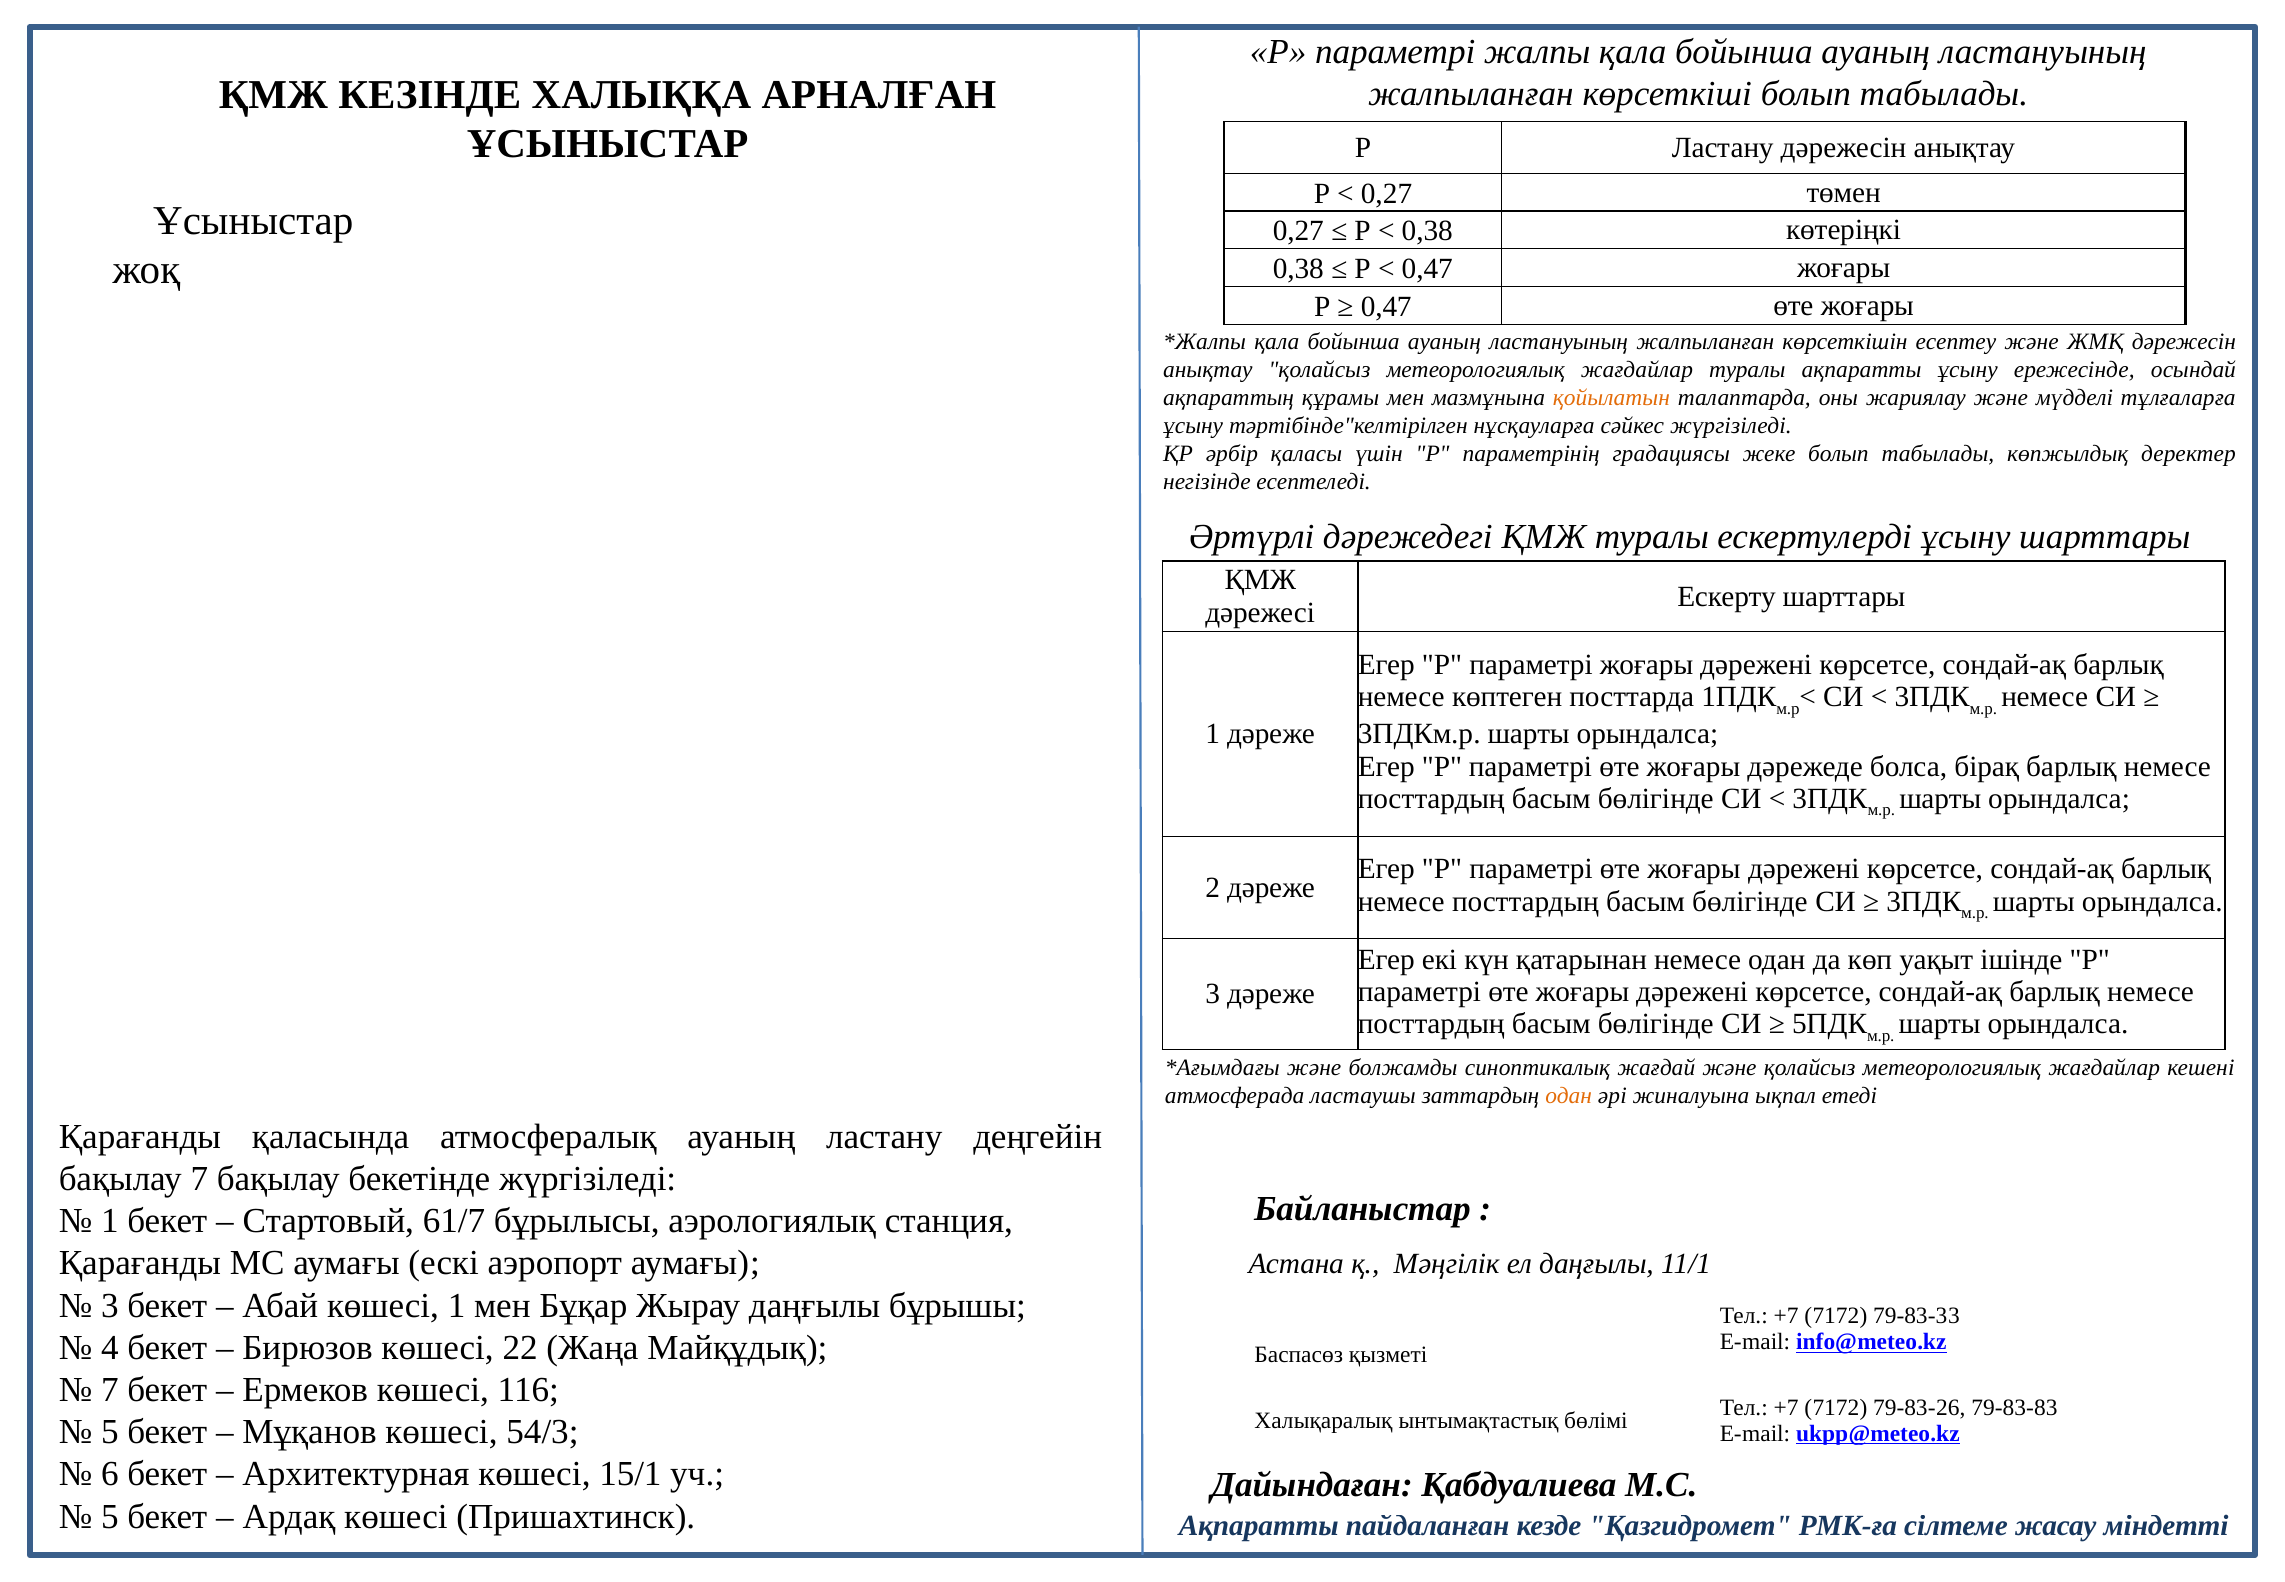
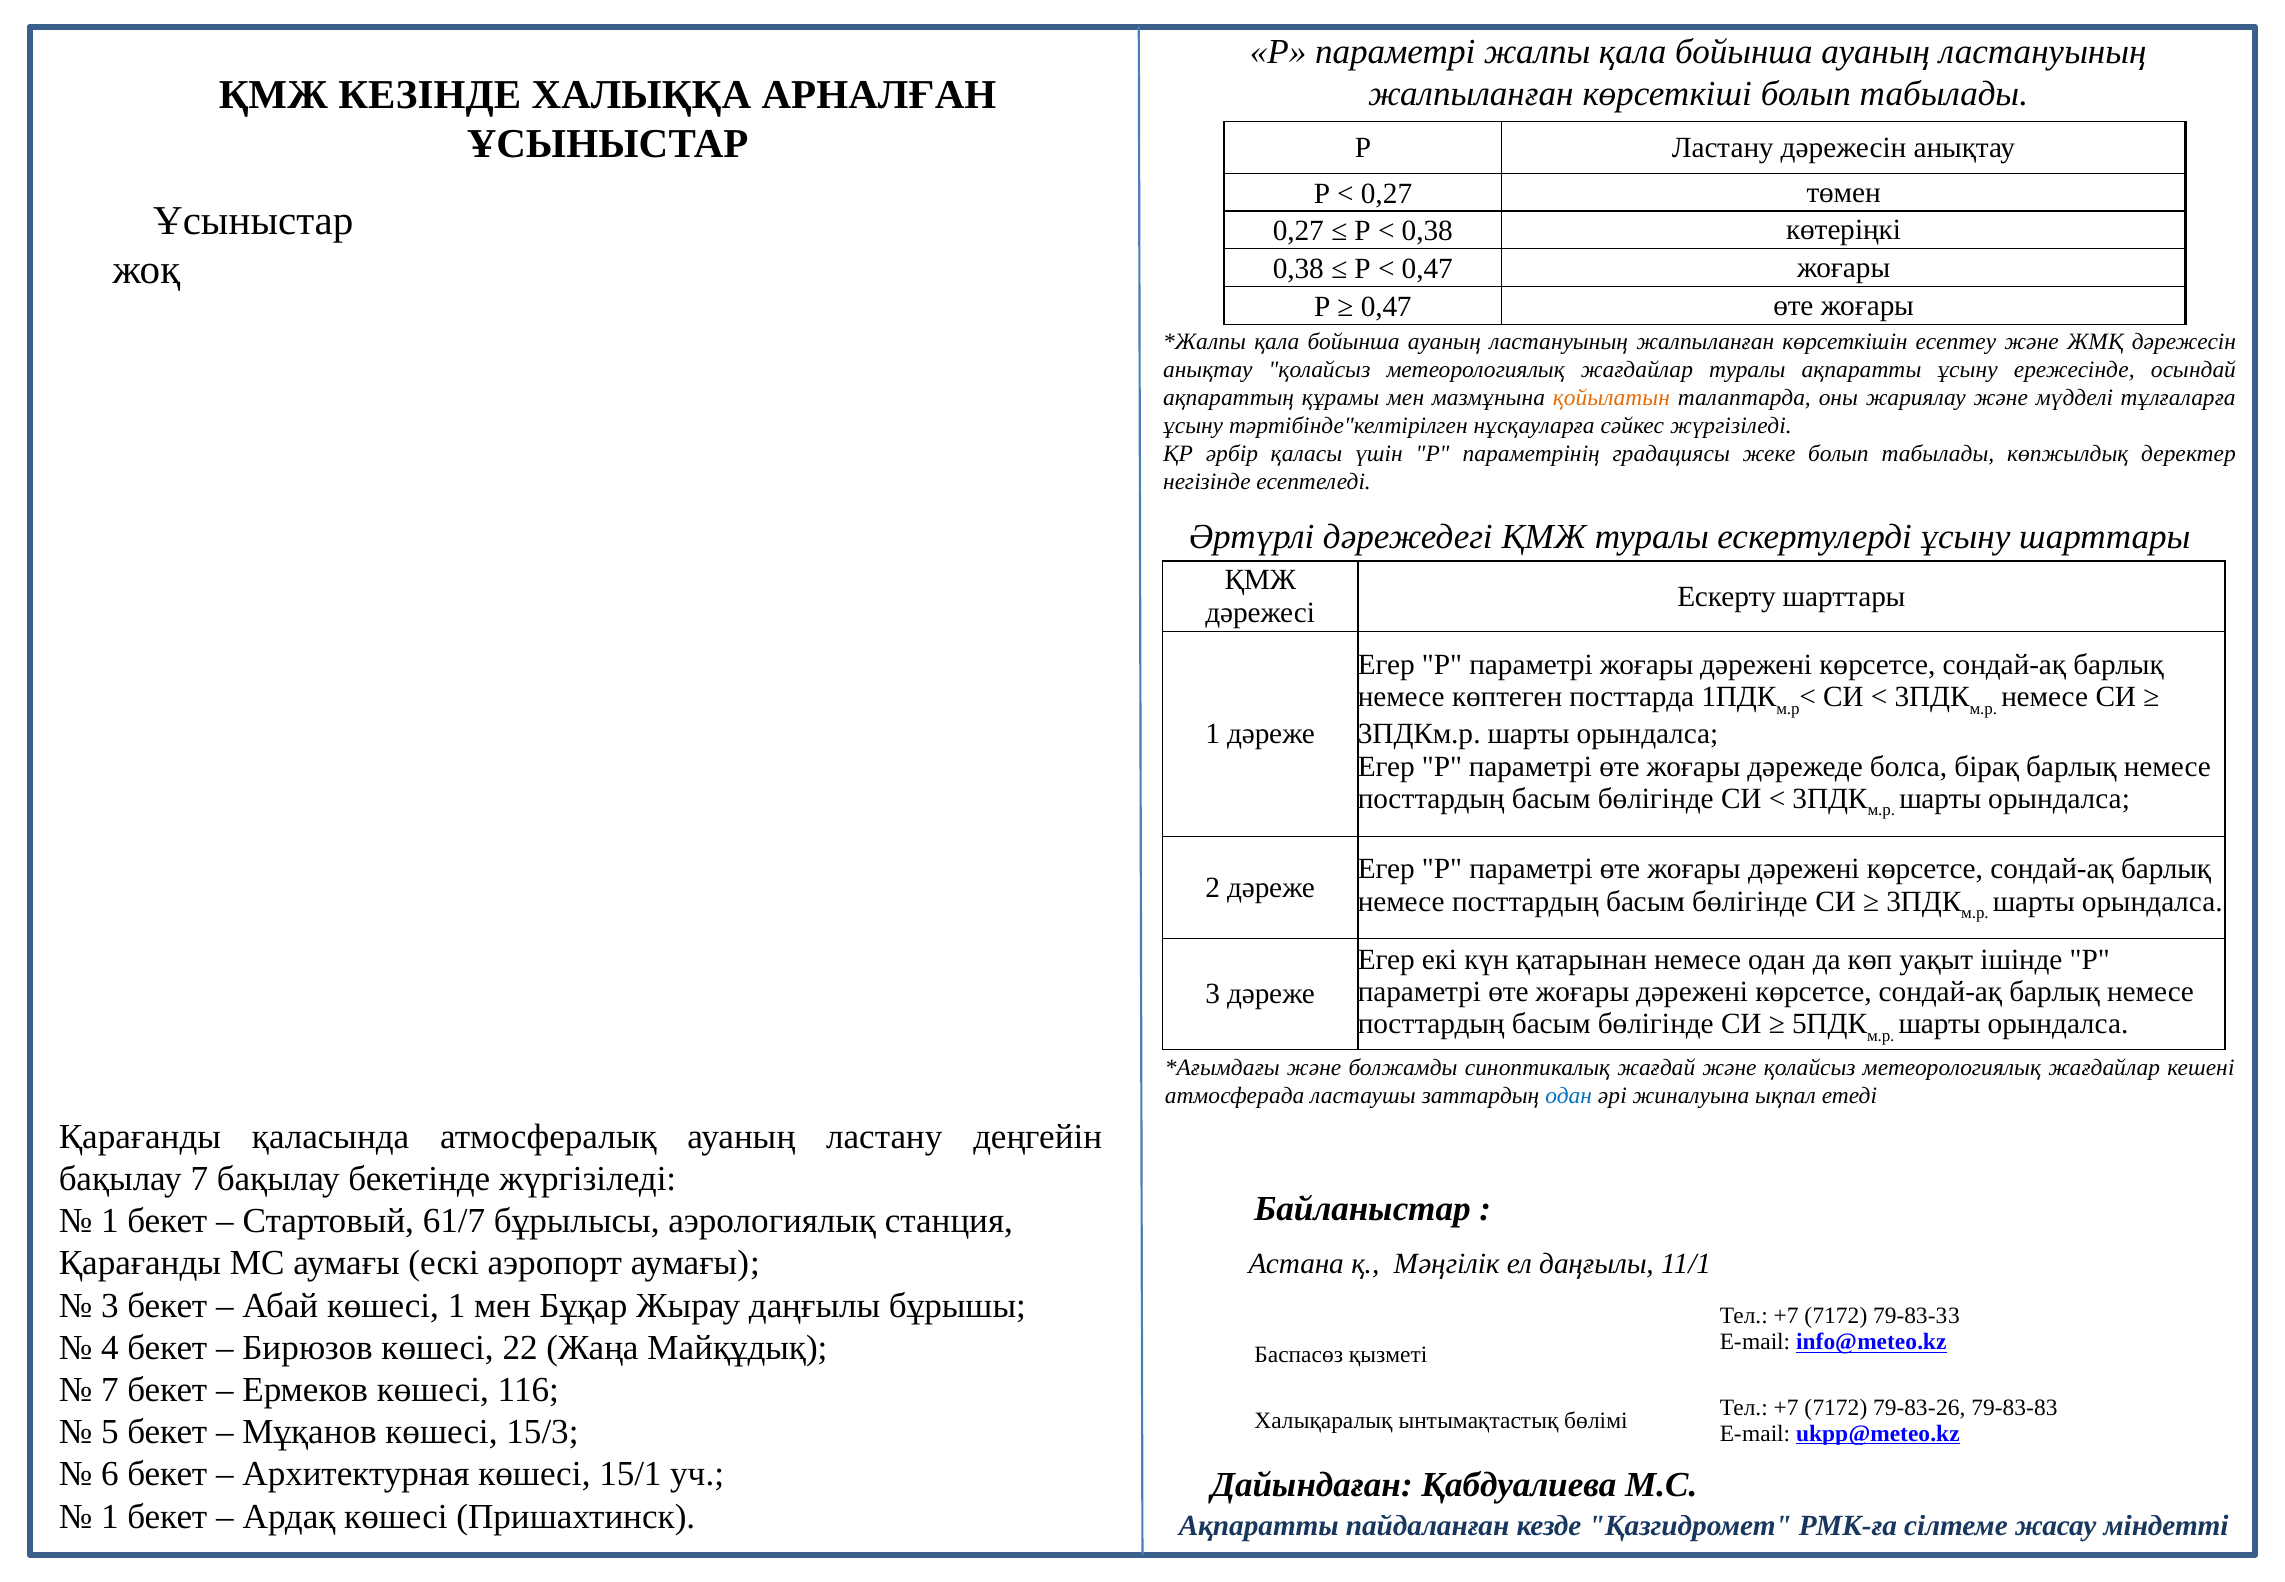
одан colour: orange -> blue (1569, 1096)
54/3: 54/3 -> 15/3 (542, 1432)
5: 5 -> 1 (110, 1516)
